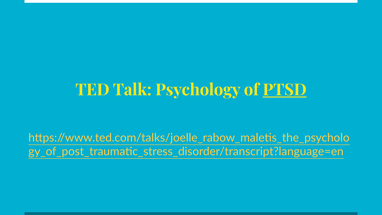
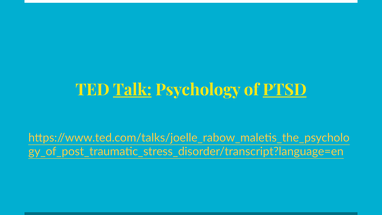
Talk underline: none -> present (132, 90)
